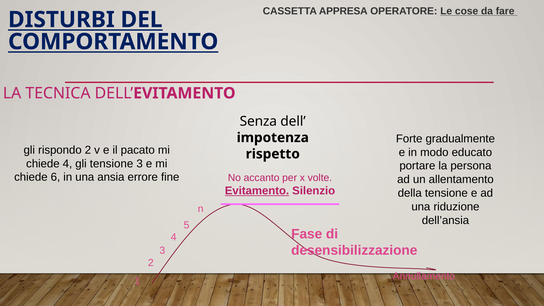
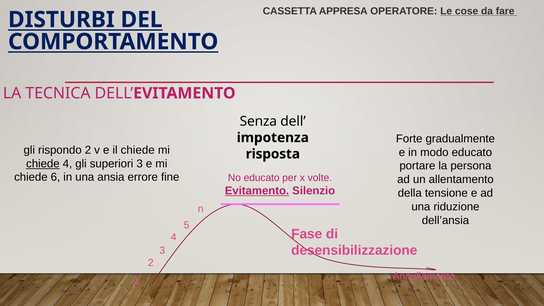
il pacato: pacato -> chiede (138, 150)
rispetto: rispetto -> risposta (273, 154)
chiede underline: none -> present (43, 164)
gli tensione: tensione -> superiori (112, 164)
No accanto: accanto -> educato (262, 178)
